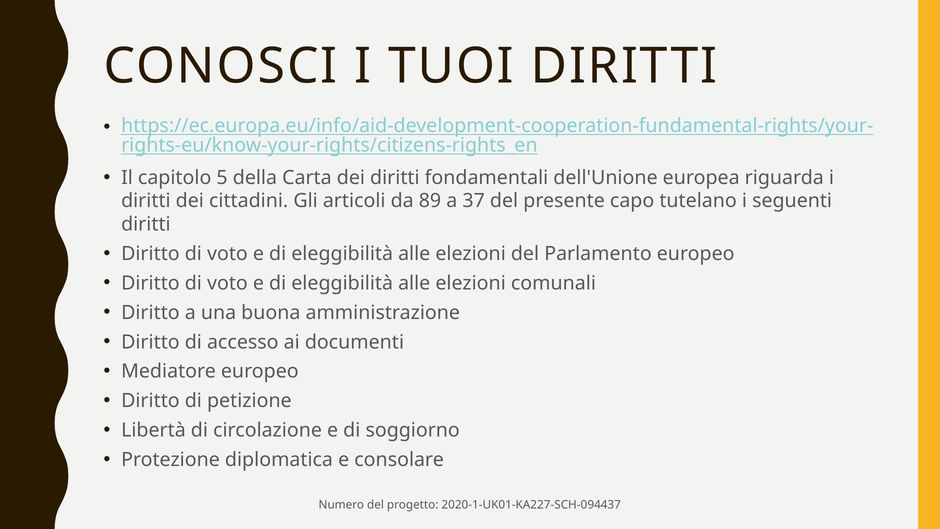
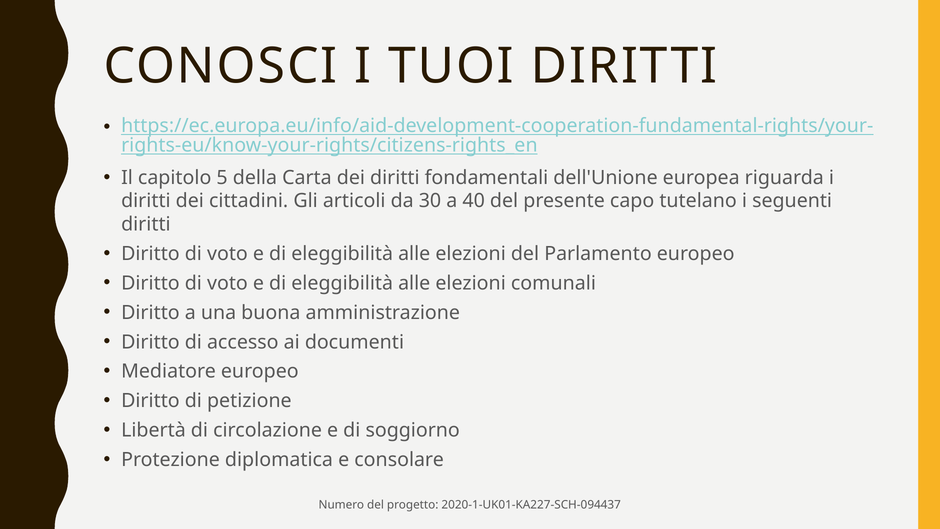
89: 89 -> 30 (430, 201)
37: 37 -> 40 (474, 201)
